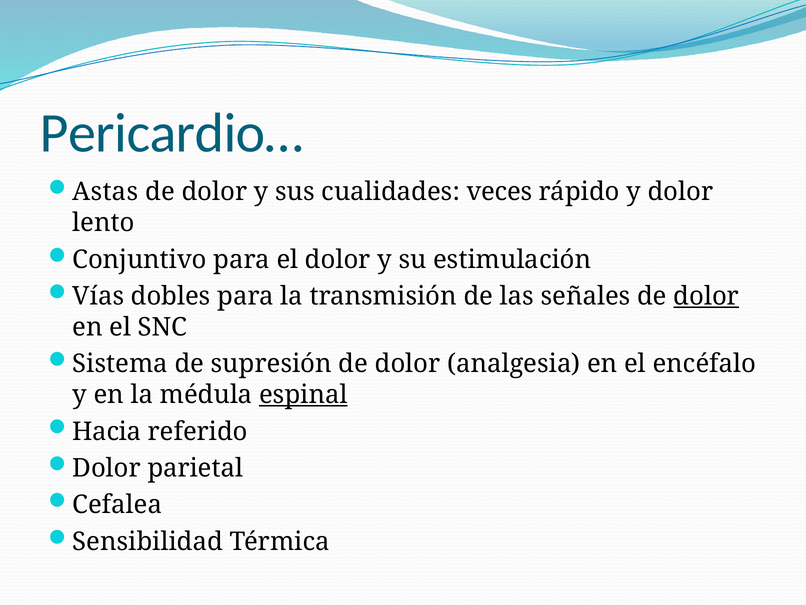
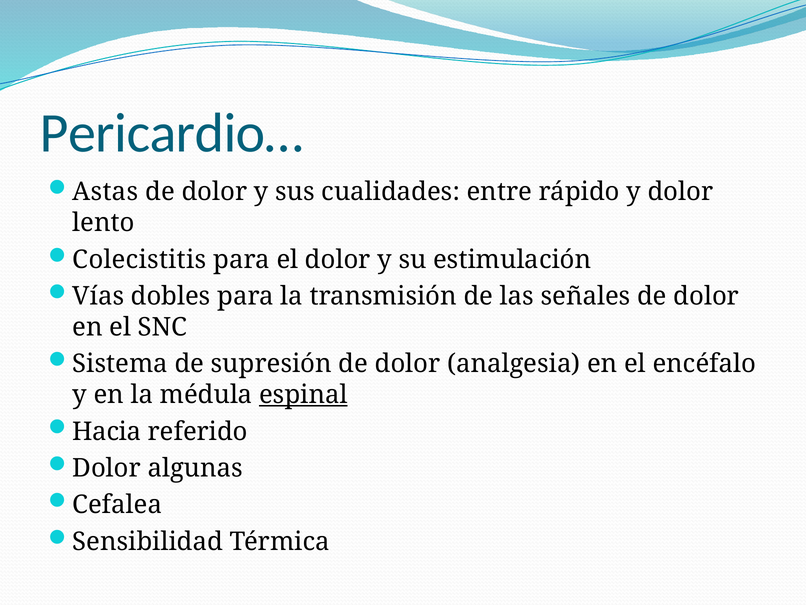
veces: veces -> entre (499, 192)
Conjuntivo: Conjuntivo -> Colecistitis (139, 259)
dolor underline: present -> none (706, 296)
parietal: parietal -> algunas (195, 468)
